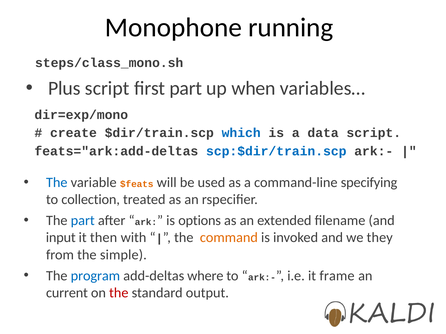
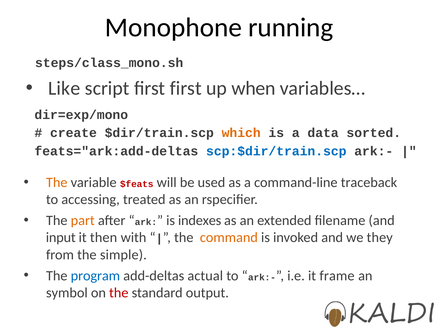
Plus: Plus -> Like (64, 89)
first part: part -> first (186, 89)
which colour: blue -> orange (241, 133)
data script: script -> sorted (374, 133)
The colour: blue -> orange (57, 183)
$feats colour: orange -> red (137, 184)
specifying: specifying -> traceback (369, 183)
collection: collection -> accessing (91, 200)
part colour: blue -> orange (83, 221)
options: options -> indexes (200, 221)
where: where -> actual (205, 276)
current: current -> symbol (67, 293)
